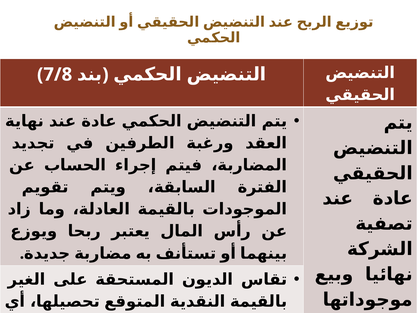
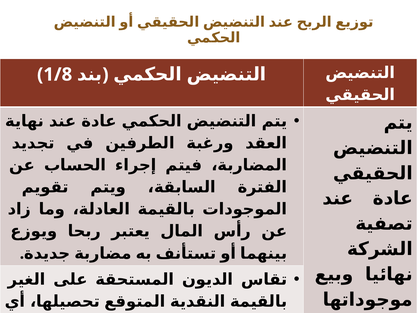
7/8: 7/8 -> 1/8 (58, 74)
